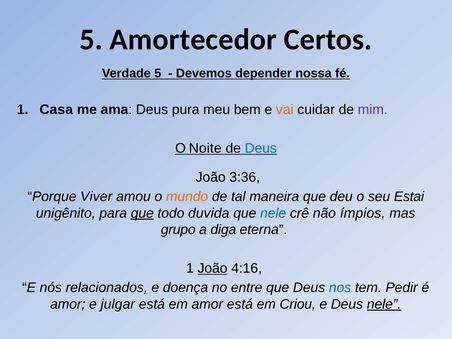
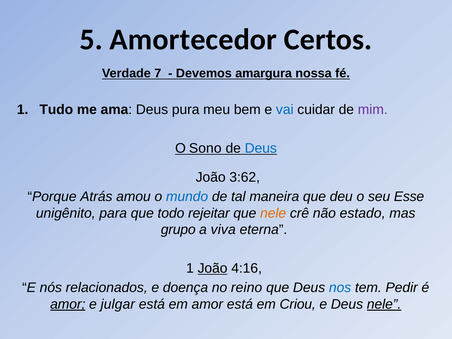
Verdade 5: 5 -> 7 (158, 73)
depender: depender -> amargura (264, 73)
Casa: Casa -> Tudo (56, 110)
vai colour: orange -> blue (285, 110)
Noite: Noite -> Sono (205, 148)
3:36: 3:36 -> 3:62 (245, 177)
Viver: Viver -> Atrás (96, 197)
mundo colour: orange -> blue (187, 197)
Estai: Estai -> Esse (409, 197)
que underline: present -> none (142, 213)
duvida: duvida -> rejeitar (209, 213)
nele colour: blue -> orange (273, 213)
ímpios: ímpios -> estado (363, 213)
diga: diga -> viva (223, 230)
entre: entre -> reino (247, 288)
amor underline: none -> present (68, 304)
